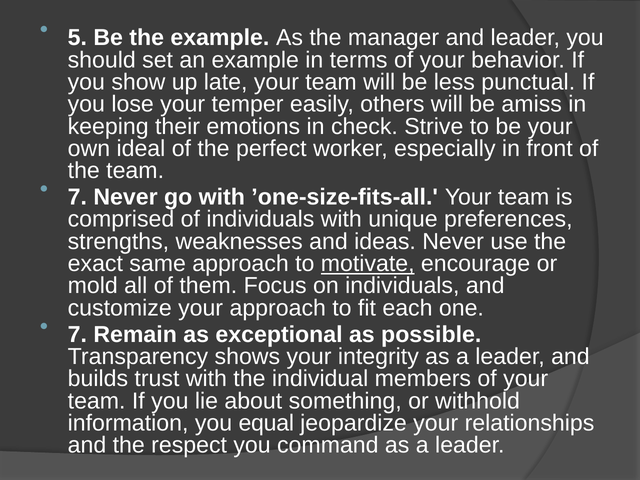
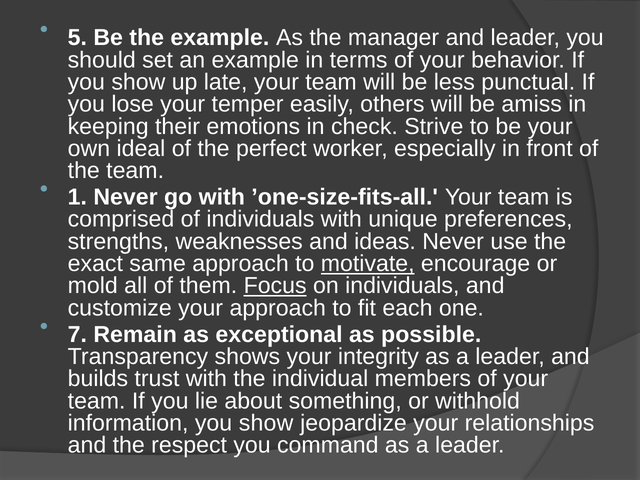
7: 7 -> 1 (77, 197)
Focus underline: none -> present (275, 286)
information you equal: equal -> show (266, 423)
